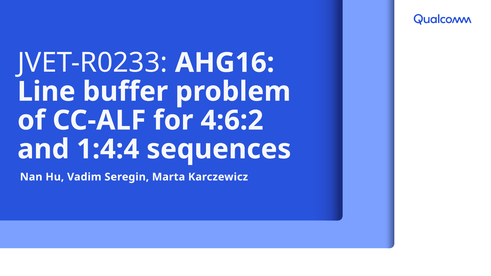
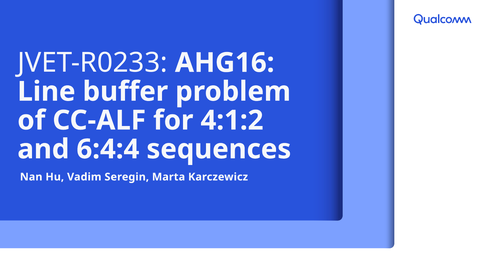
4:6:2: 4:6:2 -> 4:1:2 (232, 120)
1:4:4: 1:4:4 -> 6:4:4 (108, 149)
